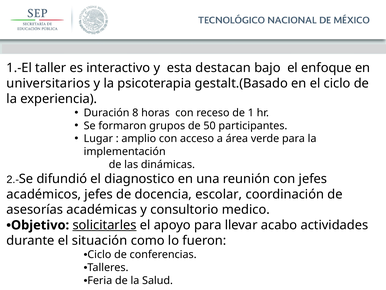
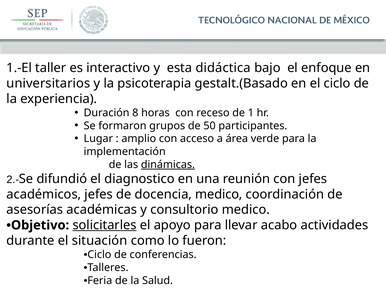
destacan: destacan -> didáctica (223, 68)
dinámicas underline: none -> present (168, 164)
docencia escolar: escolar -> medico (219, 194)
